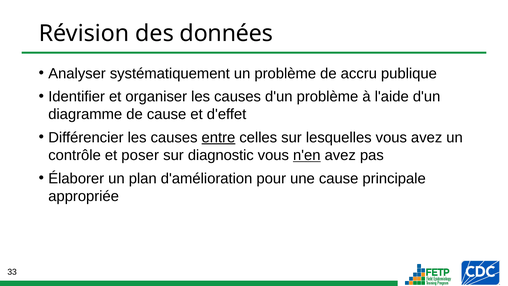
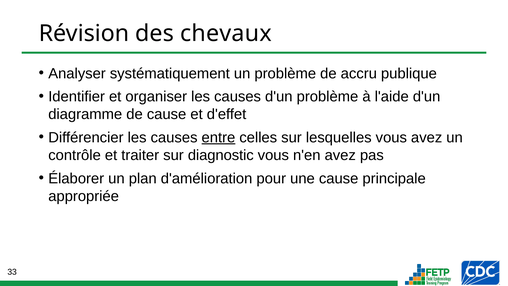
données: données -> chevaux (226, 33)
poser: poser -> traiter (140, 155)
n'en underline: present -> none (307, 155)
